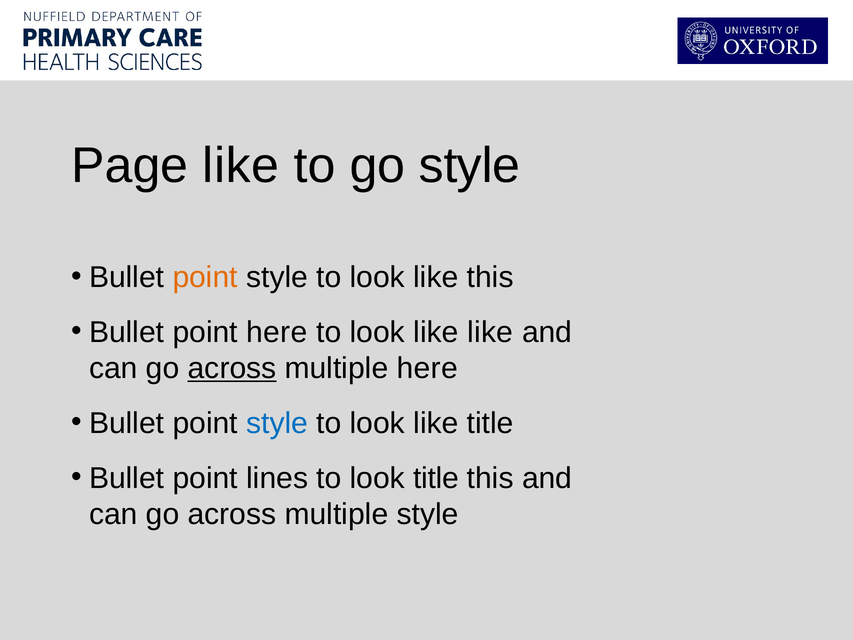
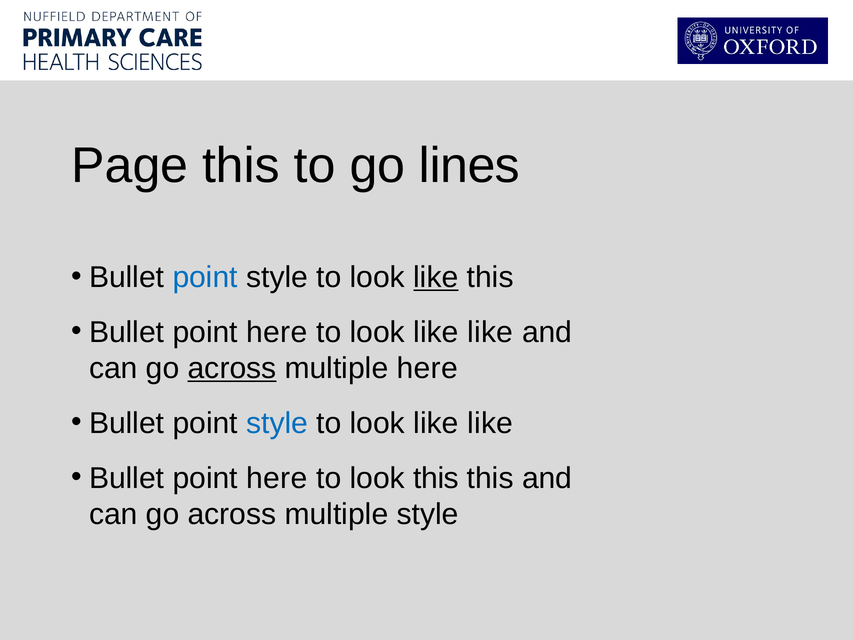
Page like: like -> this (241, 166)
go style: style -> lines (470, 166)
point colour: orange -> blue (205, 277)
like underline: none -> present (436, 277)
title: title -> like (490, 423)
lines: lines -> here (277, 478)
look title: title -> this (436, 478)
